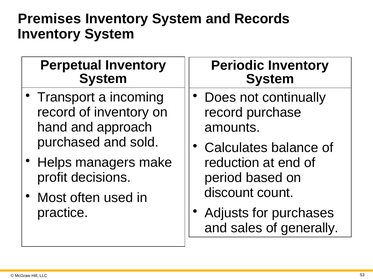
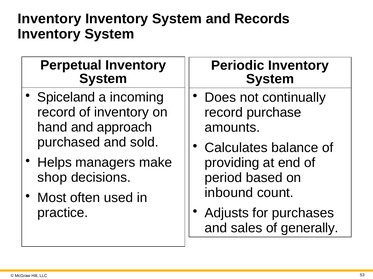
Premises: Premises -> Inventory (50, 19)
Transport: Transport -> Spiceland (66, 97)
reduction: reduction -> providing (232, 163)
profit: profit -> shop (52, 178)
discount: discount -> inbound (229, 193)
